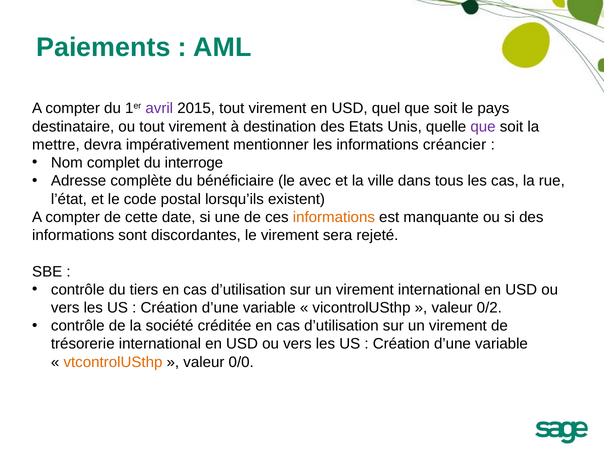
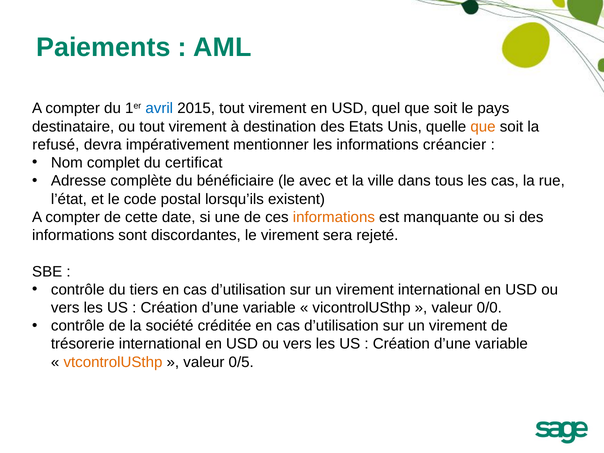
avril colour: purple -> blue (159, 108)
que colour: purple -> orange (483, 127)
mettre: mettre -> refusé (56, 145)
interroge: interroge -> certificat (194, 163)
0/2: 0/2 -> 0/0 (489, 308)
0/0: 0/0 -> 0/5 (241, 362)
